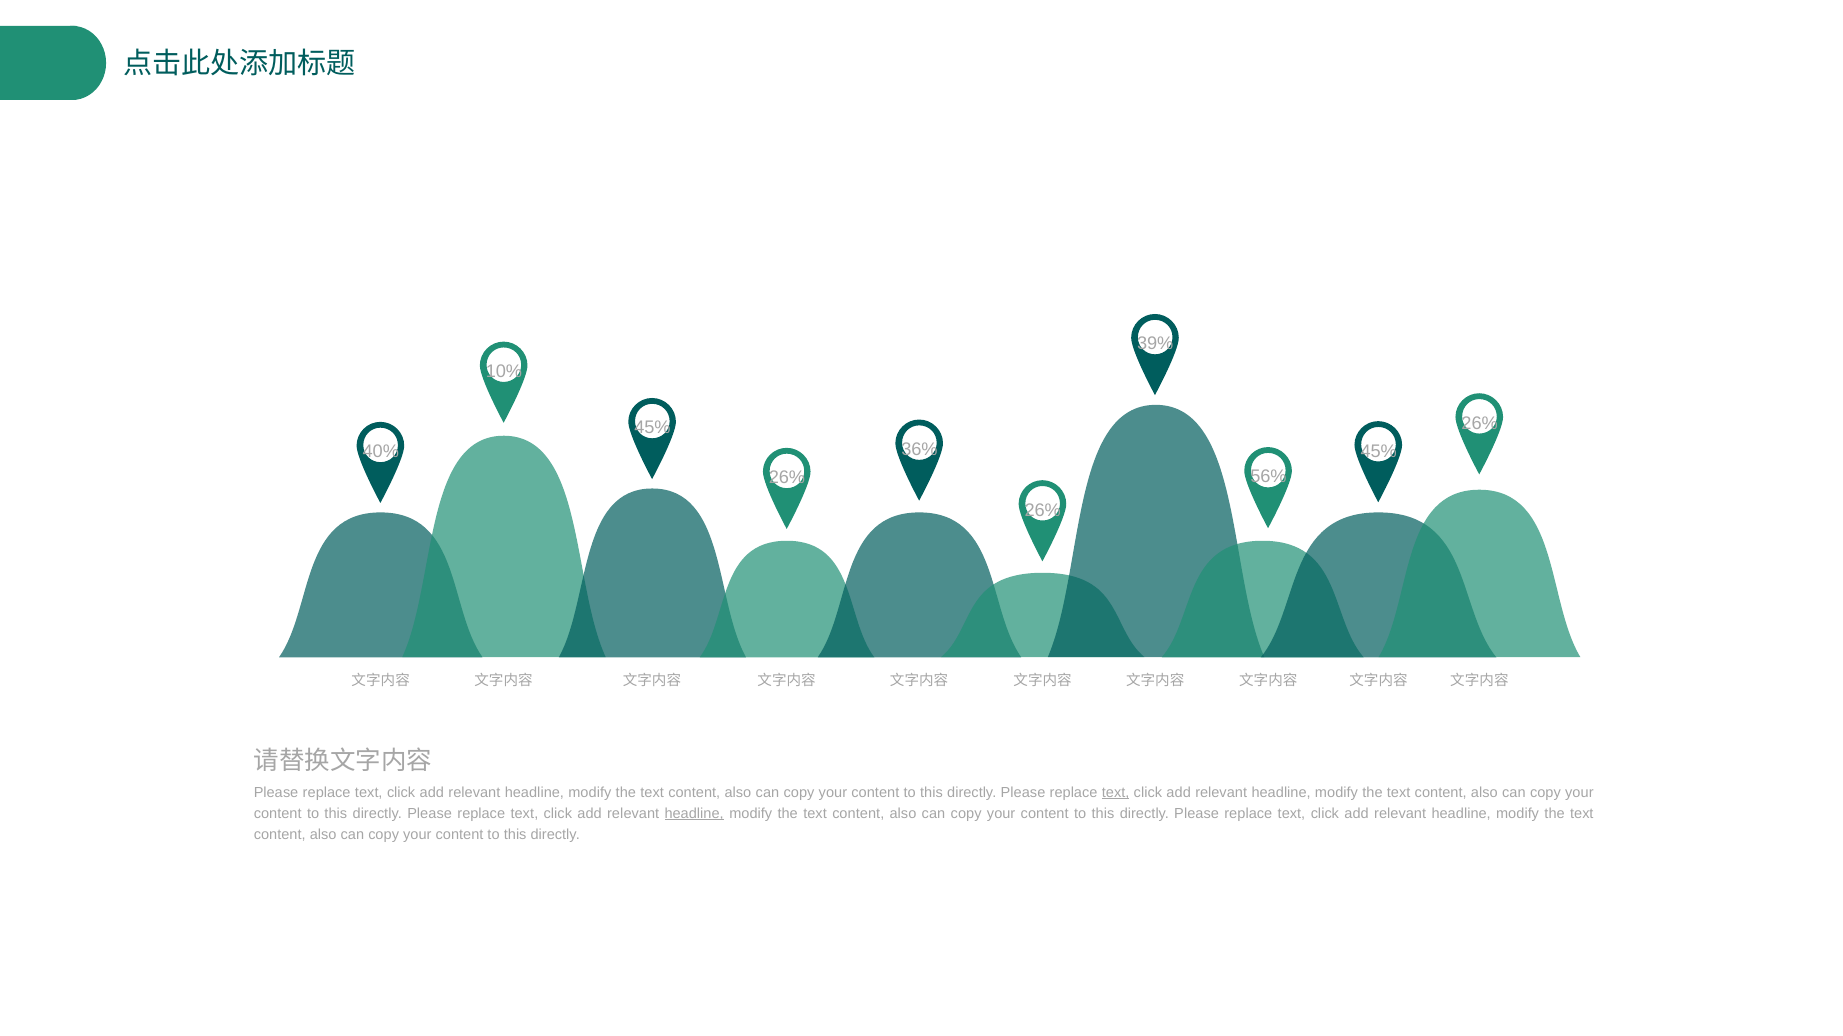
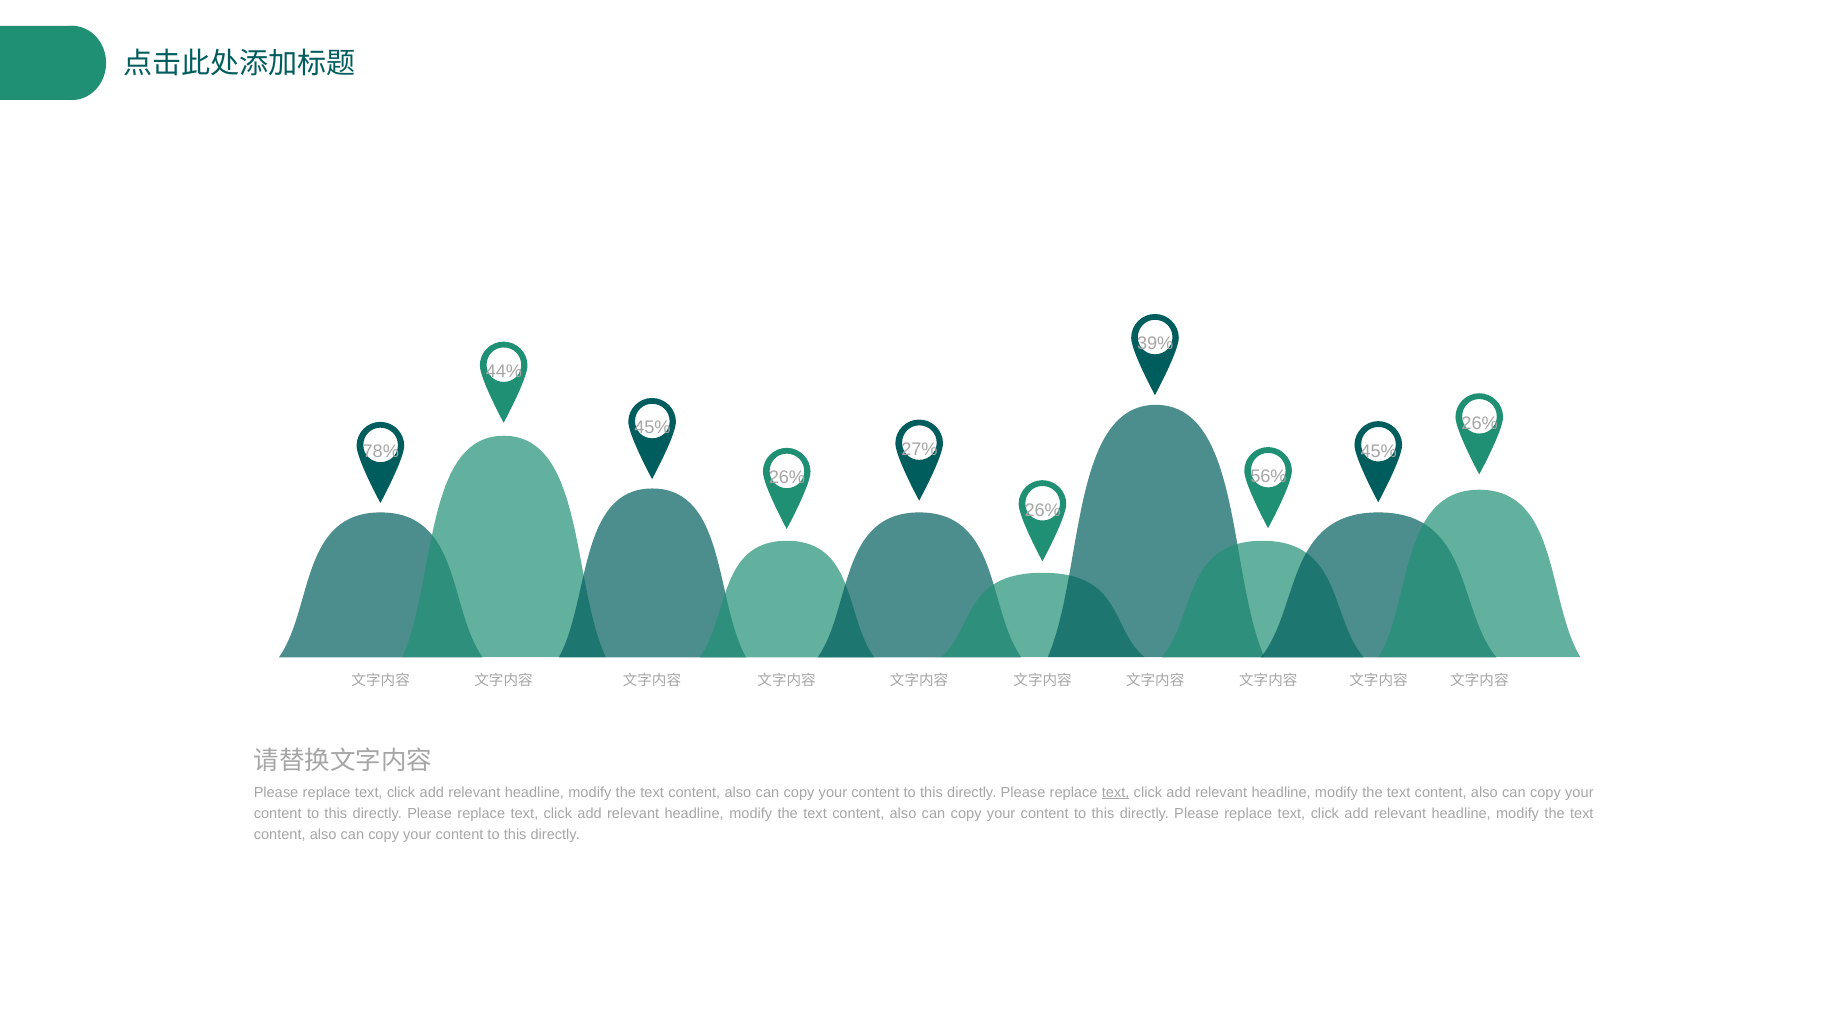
10%: 10% -> 44% (504, 372)
36%: 36% -> 27% (920, 450)
40%: 40% -> 78% (381, 452)
headline underline: present -> none (694, 814)
